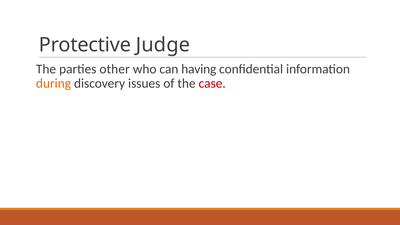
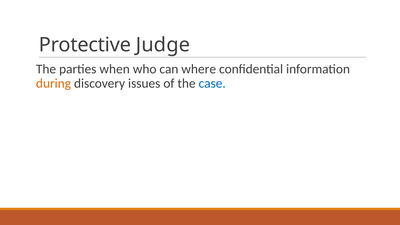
other: other -> when (115, 69)
having: having -> where (199, 69)
case colour: red -> blue (212, 84)
